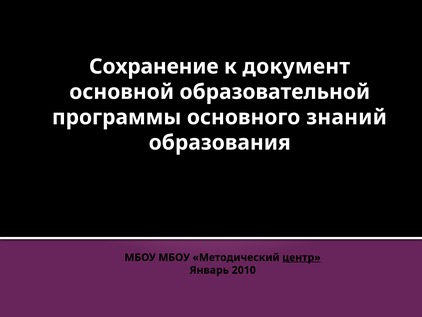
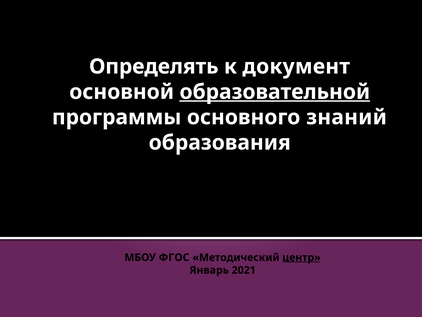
Сохранение: Сохранение -> Определять (154, 66)
образовательной underline: none -> present (275, 92)
МБОУ МБОУ: МБОУ -> ФГОС (174, 257)
2010: 2010 -> 2021 (244, 270)
